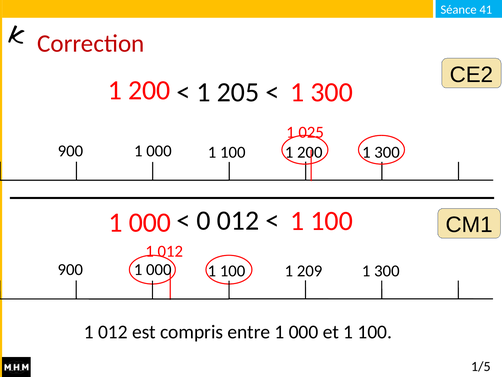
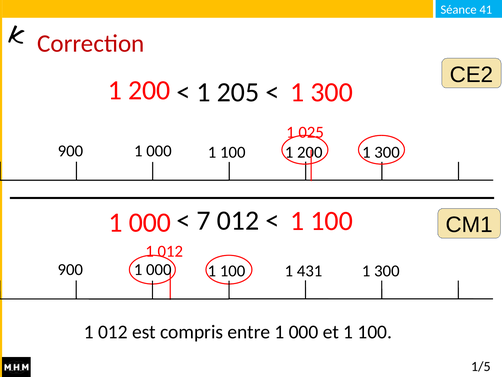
0: 0 -> 7 (204, 220)
209: 209 -> 431 (310, 271)
